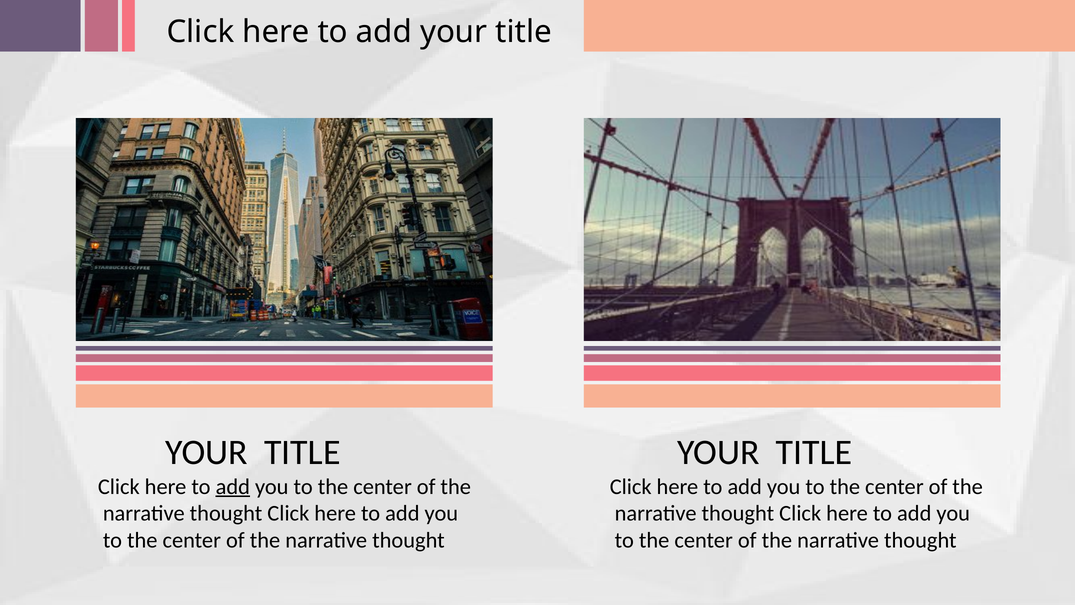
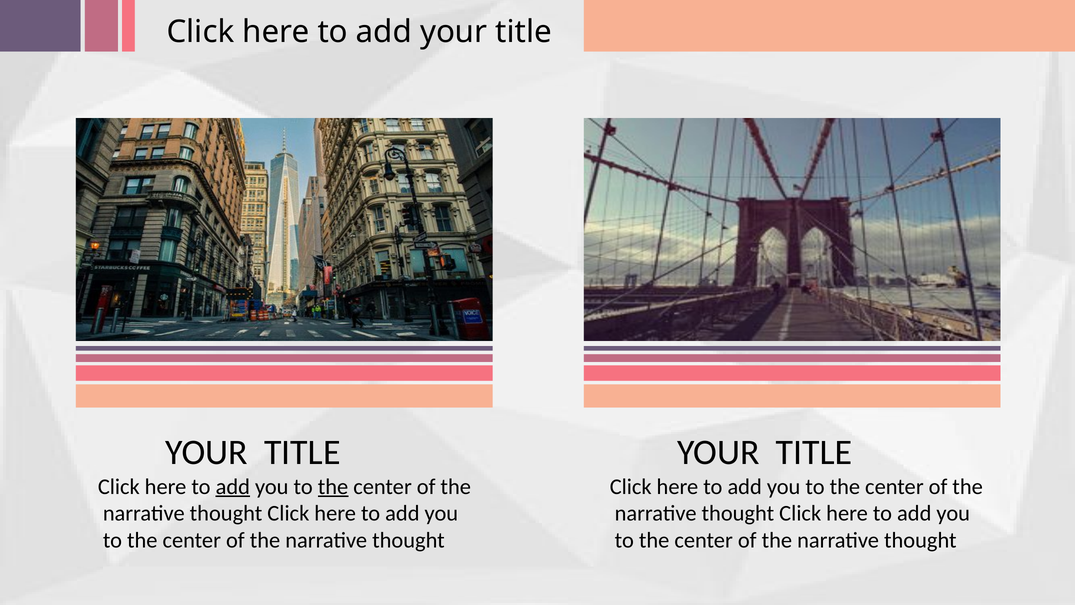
the underline: none -> present (333, 486)
